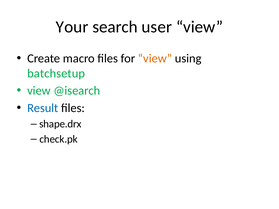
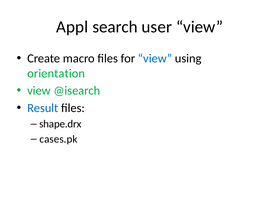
Your: Your -> Appl (72, 27)
view colour: orange -> blue (155, 59)
batchsetup: batchsetup -> orientation (56, 73)
check.pk: check.pk -> cases.pk (58, 139)
